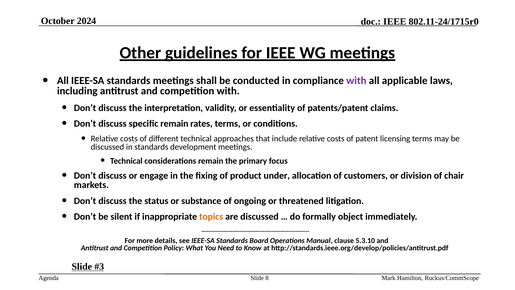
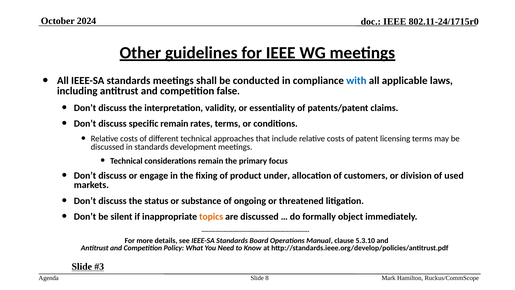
with colour: purple -> blue (356, 81)
competition with: with -> false (228, 91)
chair: chair -> used (454, 176)
